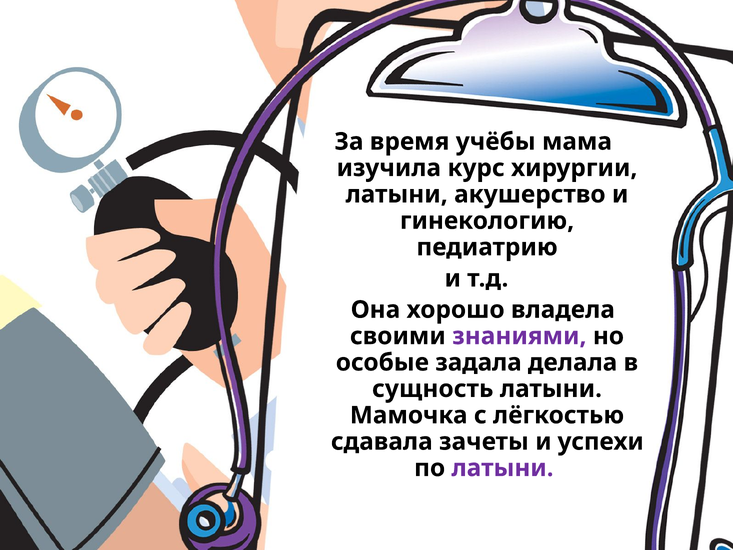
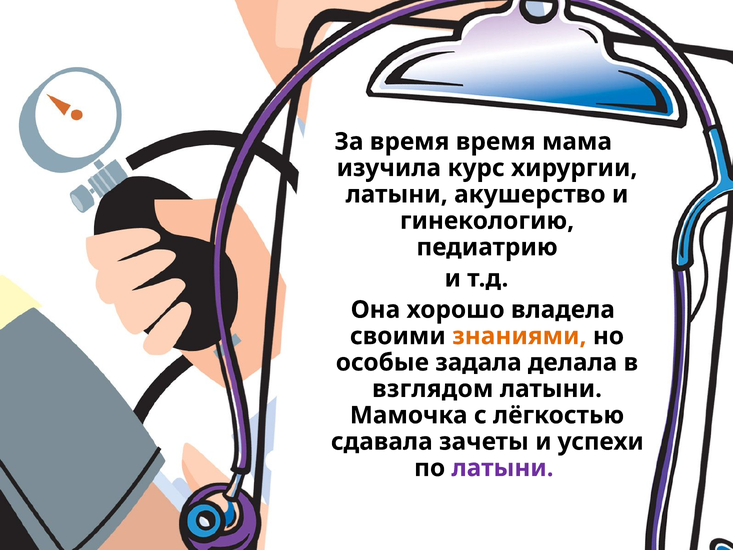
время учёбы: учёбы -> время (496, 142)
знаниями colour: purple -> orange (519, 336)
сущность: сущность -> взглядом (433, 389)
